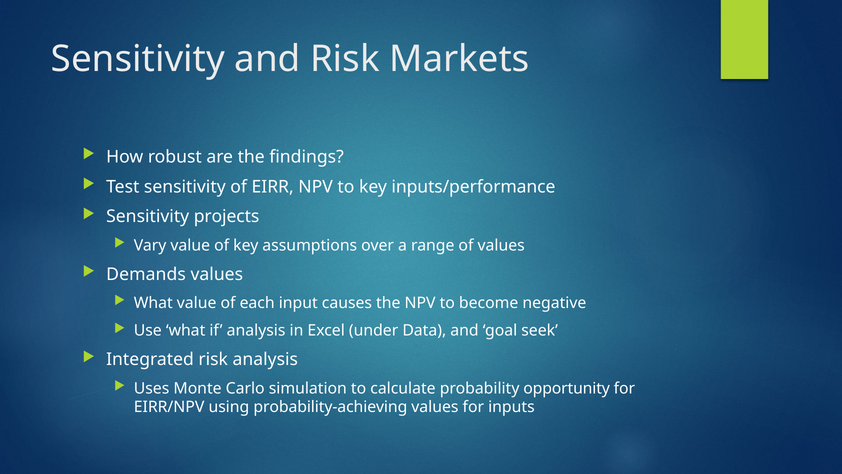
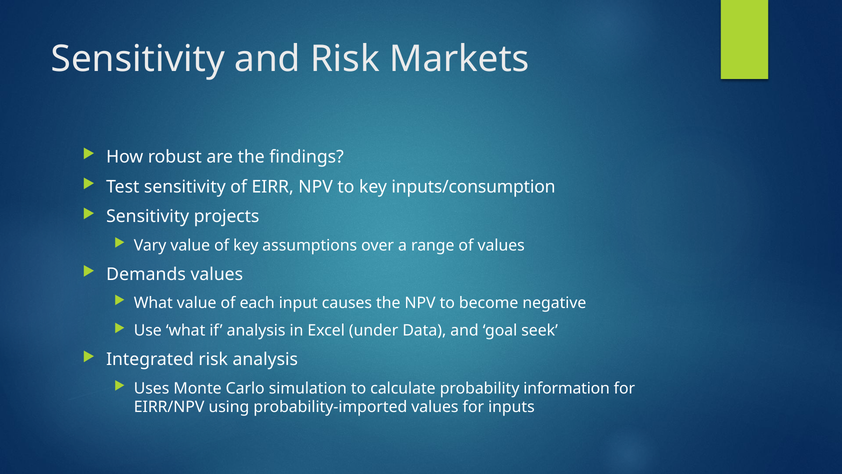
inputs/performance: inputs/performance -> inputs/consumption (474, 187)
opportunity: opportunity -> information (567, 388)
probability-achieving: probability-achieving -> probability-imported (330, 407)
